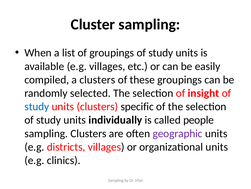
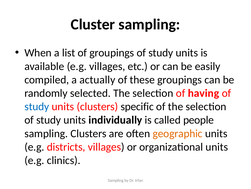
a clusters: clusters -> actually (97, 79)
insight: insight -> having (203, 93)
geographic colour: purple -> orange (178, 133)
